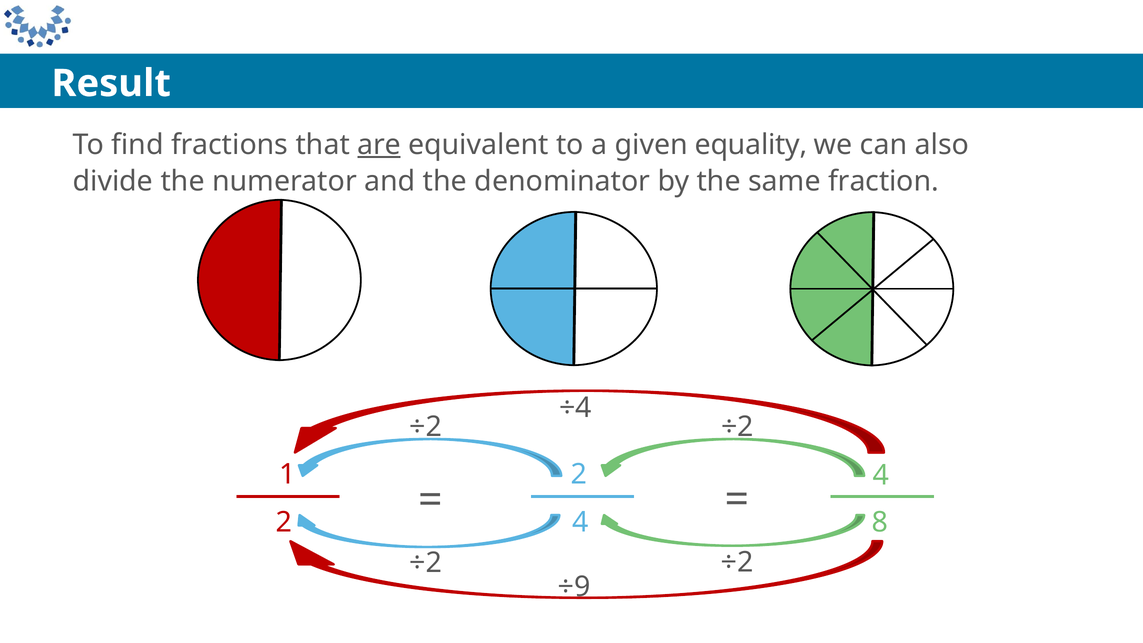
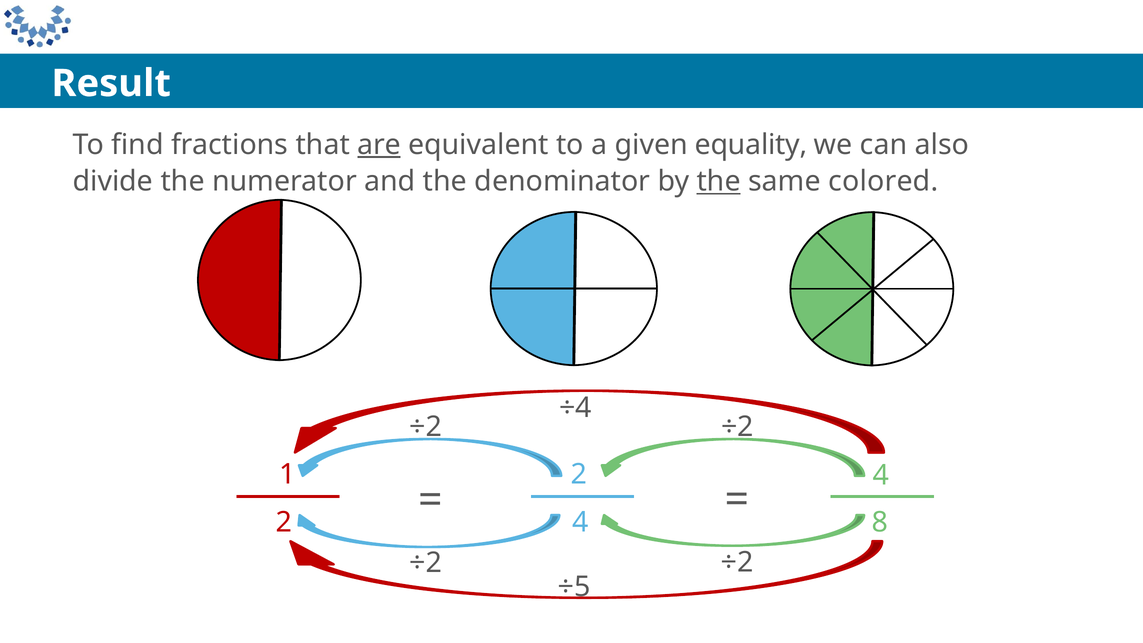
the underline: none -> present (719, 181)
fraction: fraction -> colored (883, 181)
÷9: ÷9 -> ÷5 (574, 587)
